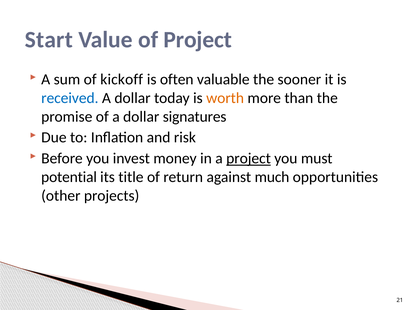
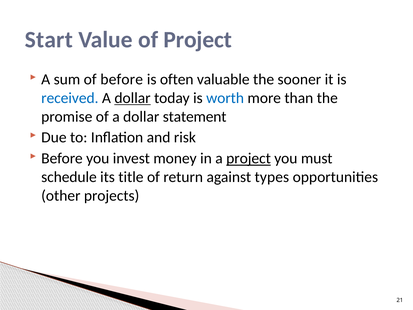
of kickoff: kickoff -> before (122, 79)
dollar underline: none -> present (133, 98)
worth colour: orange -> blue (225, 98)
signatures: signatures -> statement (195, 117)
potential: potential -> schedule (69, 177)
much: much -> types (272, 177)
